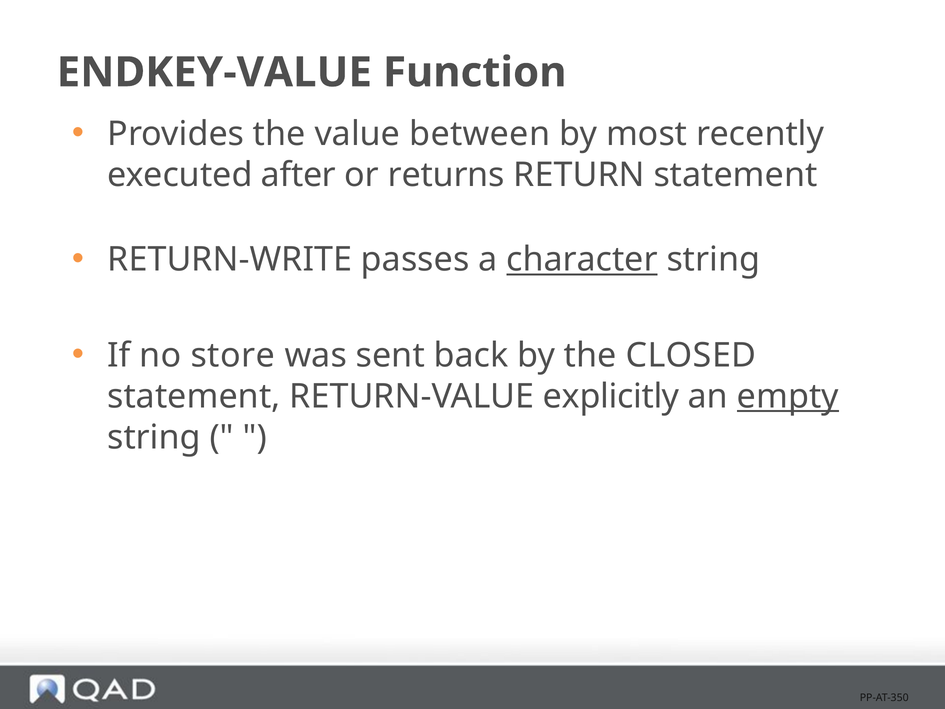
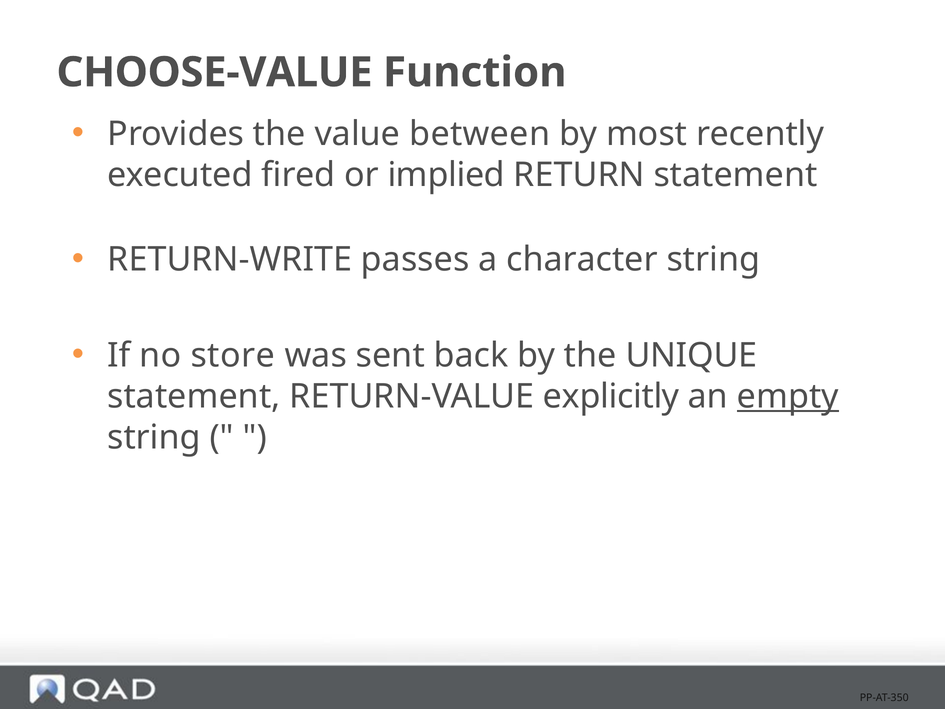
ENDKEY-VALUE: ENDKEY-VALUE -> CHOOSE-VALUE (215, 72)
after: after -> fired (298, 175)
returns: returns -> implied (446, 175)
character underline: present -> none (582, 260)
CLOSED: CLOSED -> UNIQUE (691, 355)
